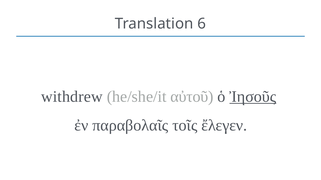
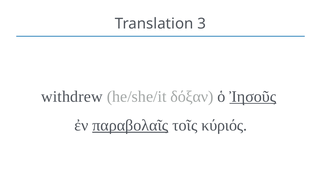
6: 6 -> 3 (202, 24)
αὐτοῦ: αὐτοῦ -> δόξαν (192, 97)
παραβολαῖς underline: none -> present (130, 126)
ἔλεγεν: ἔλεγεν -> κύριός (224, 126)
